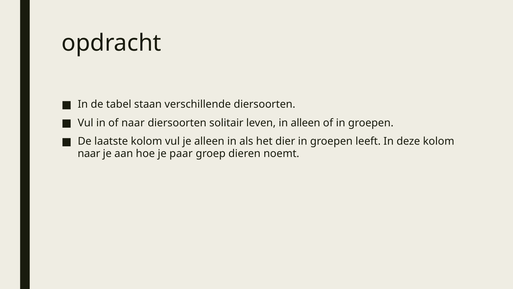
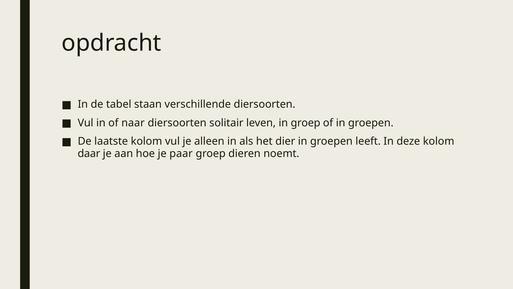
in alleen: alleen -> groep (306, 123)
naar: naar -> daar (89, 153)
